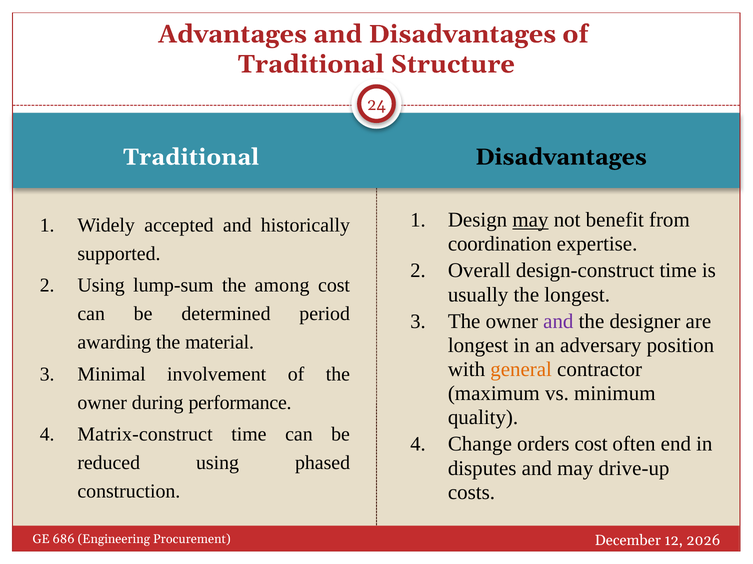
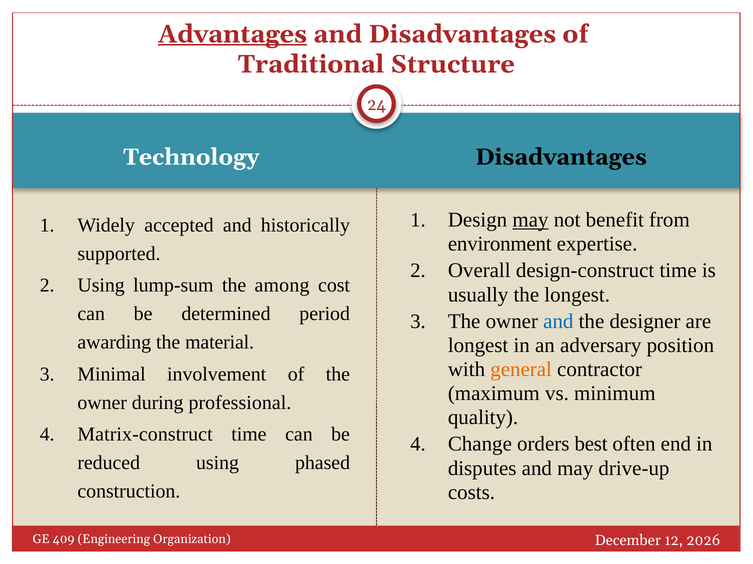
Advantages underline: none -> present (233, 34)
Traditional: Traditional -> Technology (191, 157)
coordination: coordination -> environment (500, 244)
and colour: purple -> blue (558, 322)
performance: performance -> professional (240, 403)
orders cost: cost -> best (591, 445)
686: 686 -> 409 (64, 540)
Procurement: Procurement -> Organization (192, 540)
